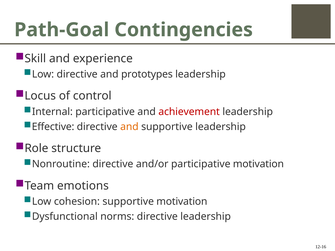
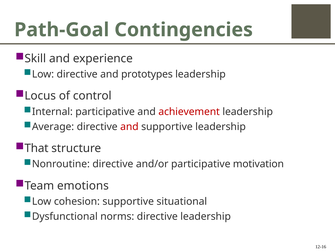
Effective: Effective -> Average (53, 127)
and colour: orange -> red (129, 127)
Role: Role -> That (36, 148)
supportive motivation: motivation -> situational (182, 202)
